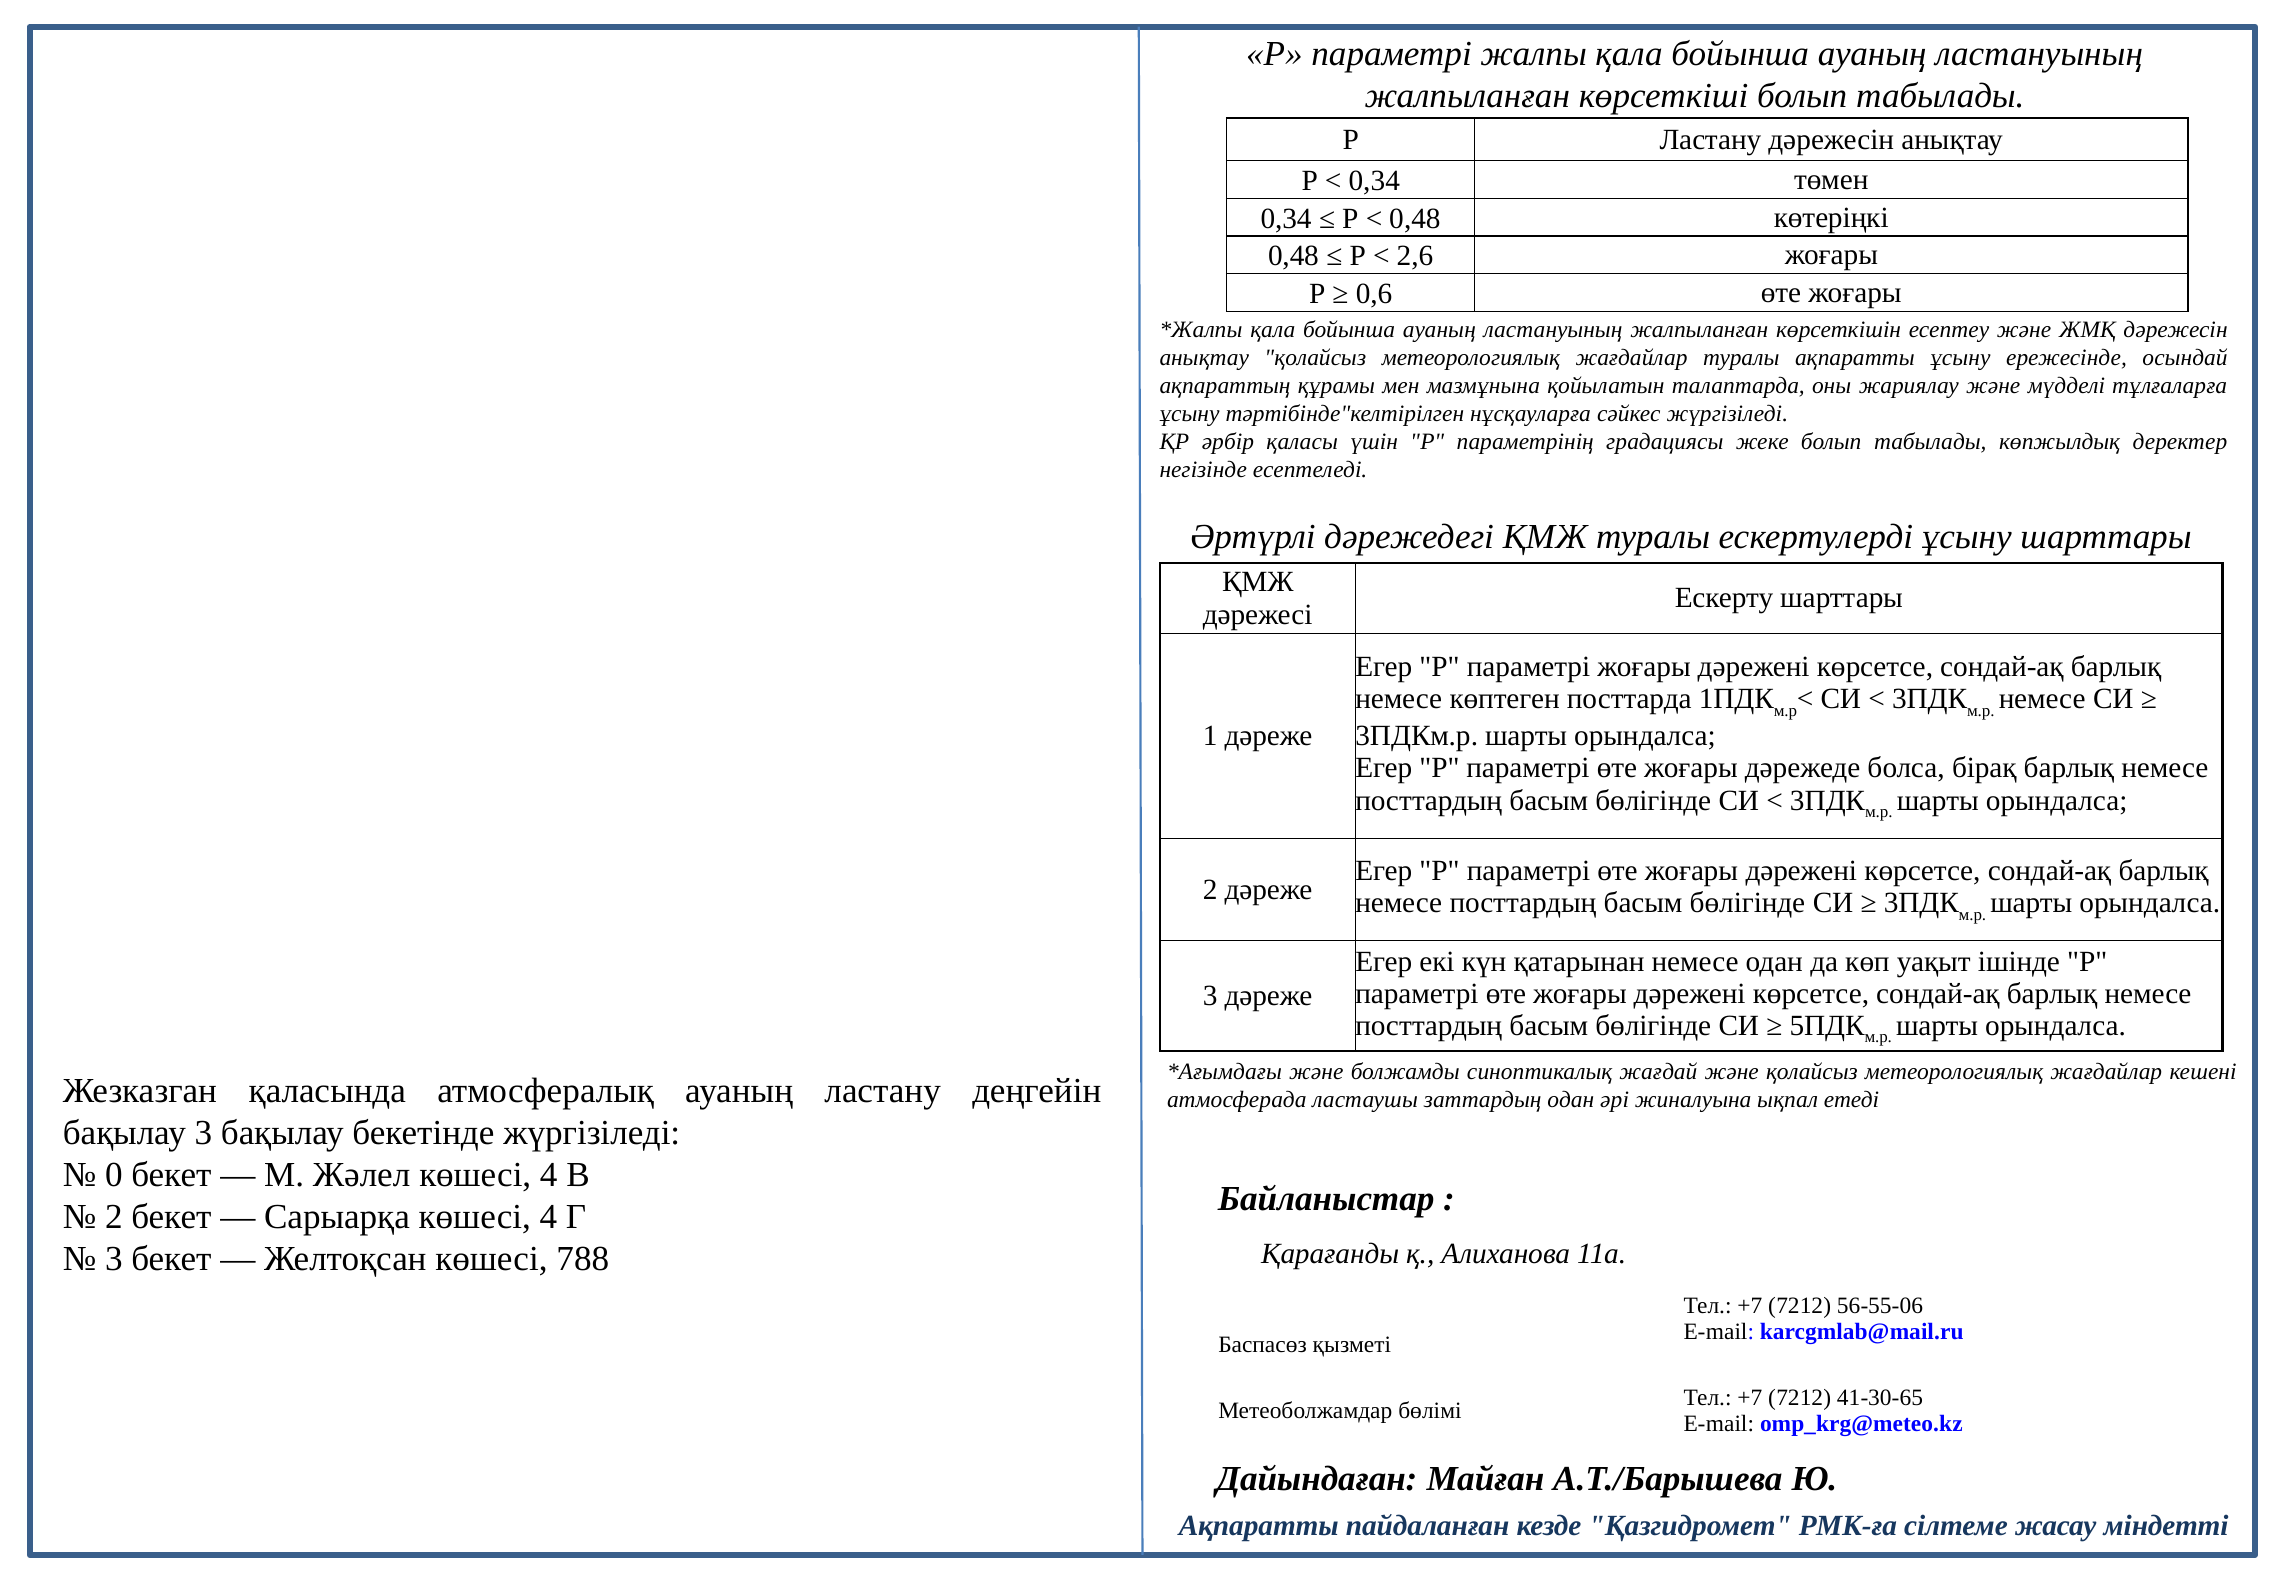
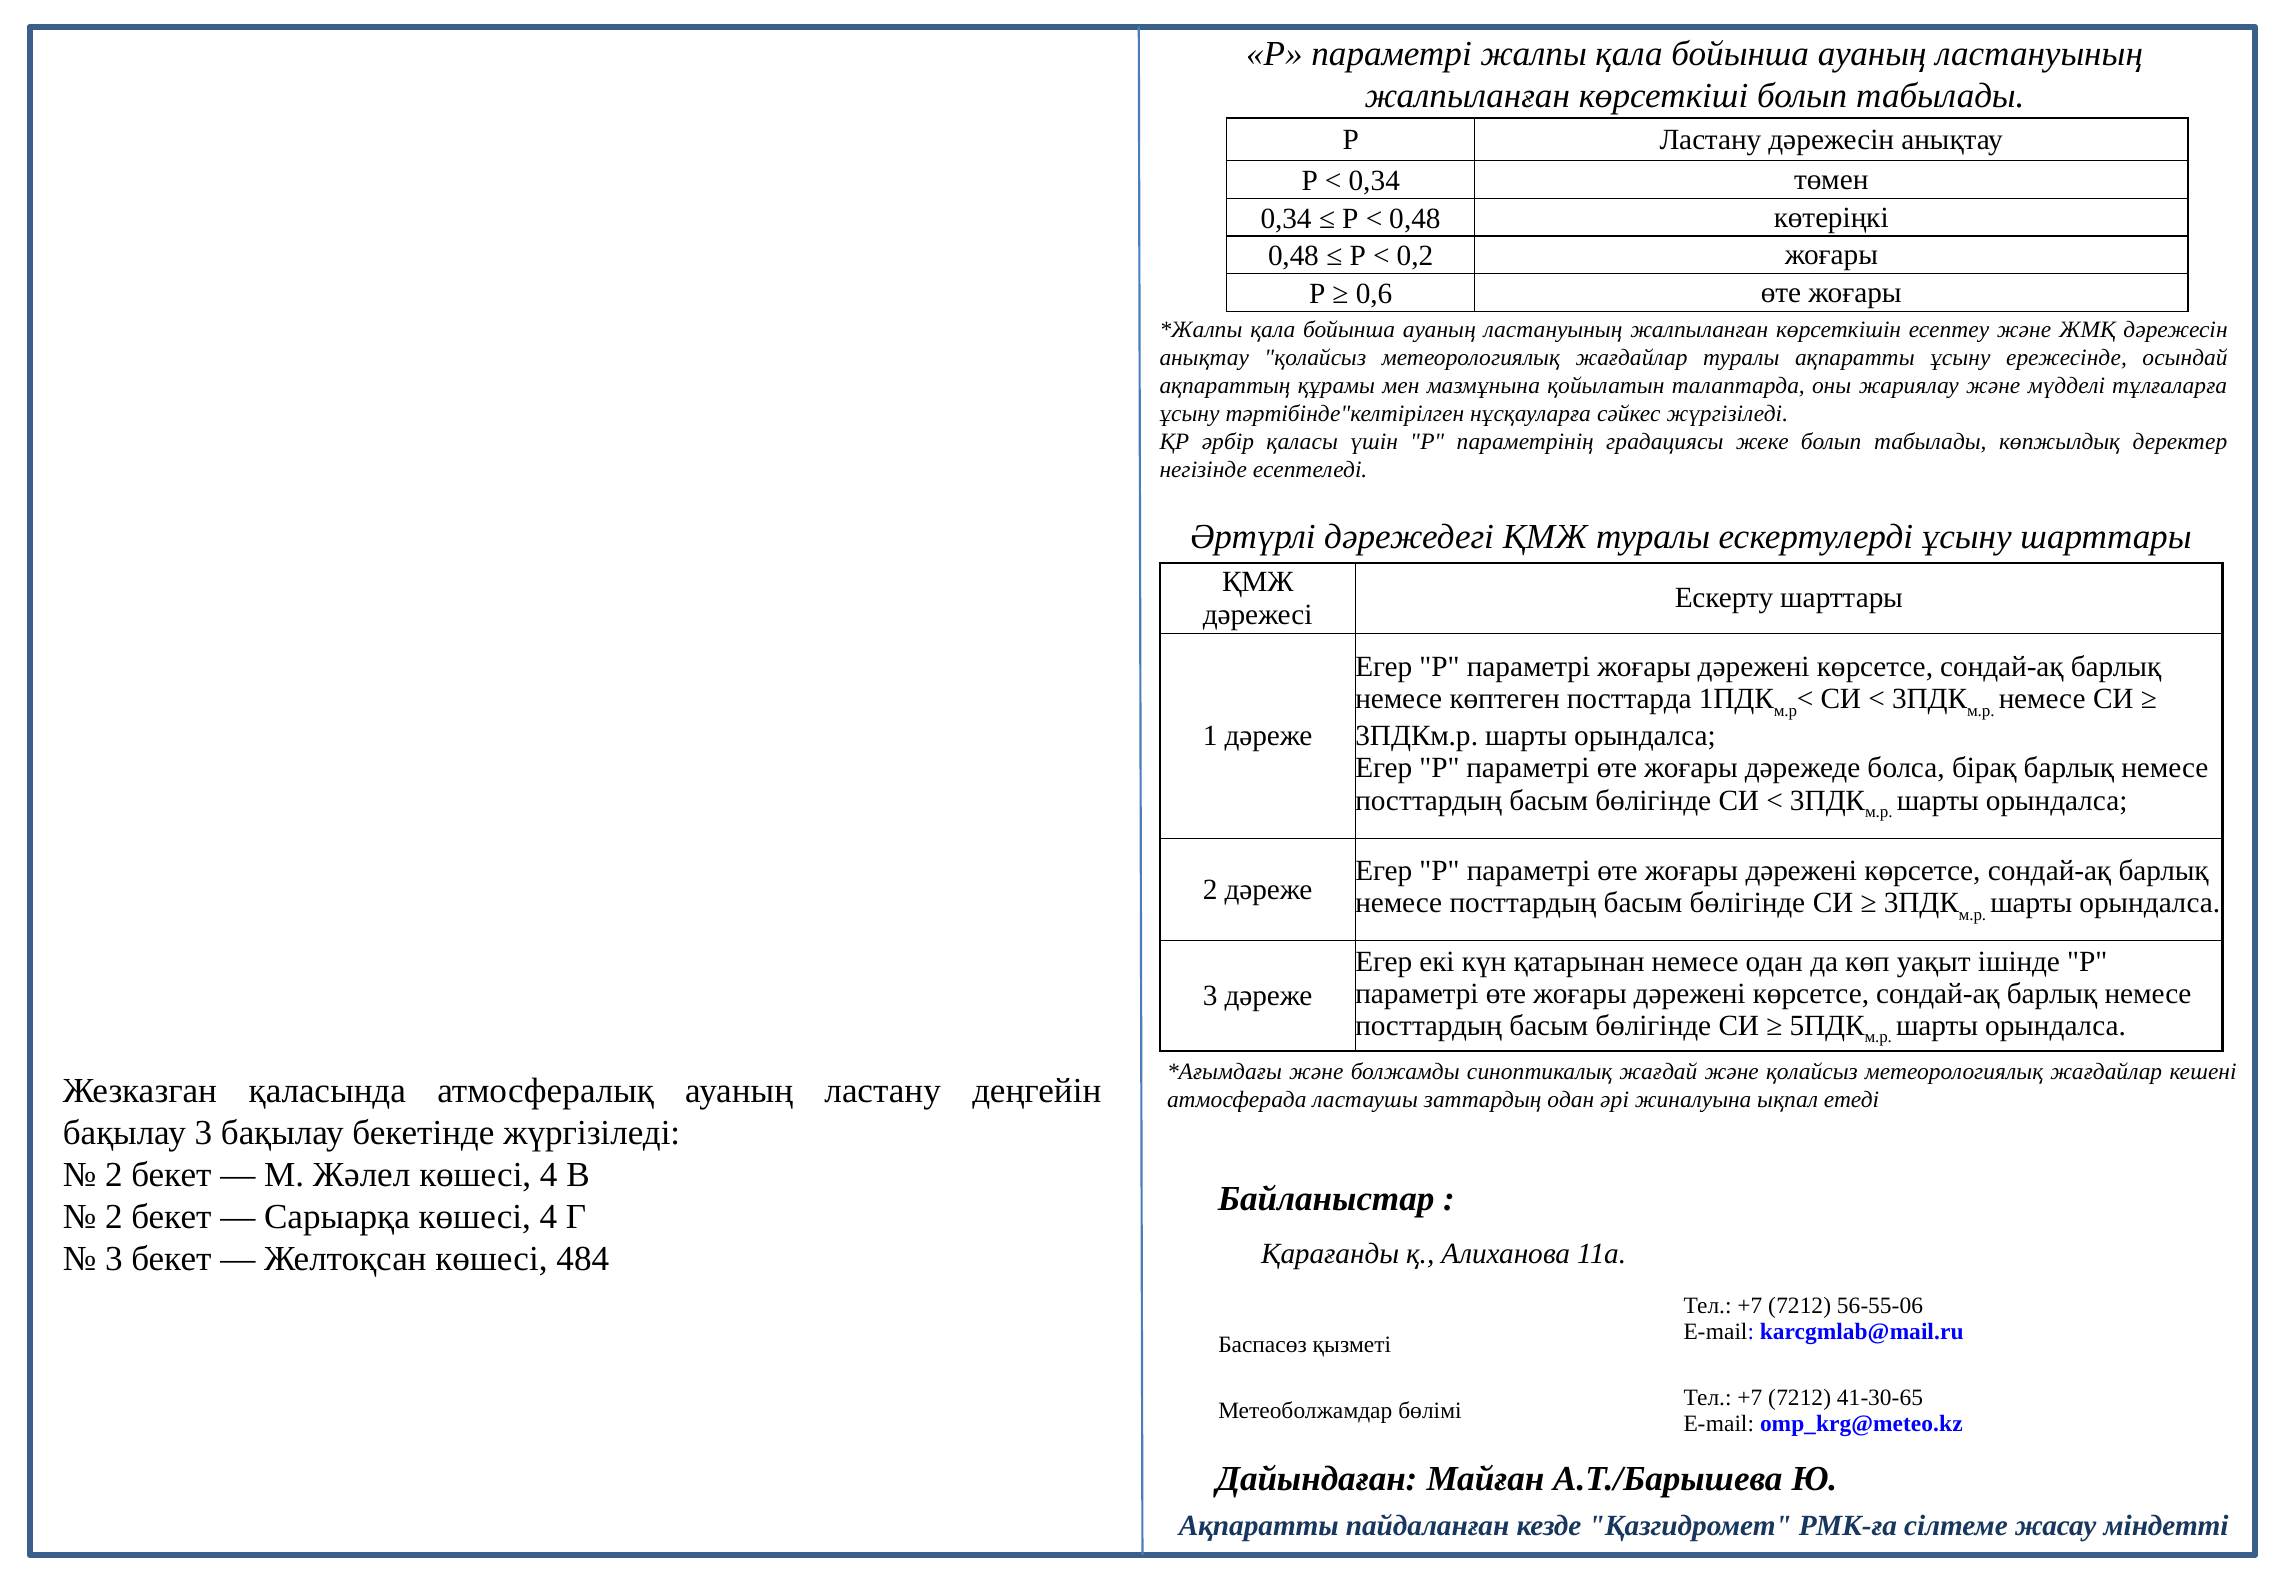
2,6: 2,6 -> 0,2 (1415, 256)
0: 0 -> 2 (114, 1175)
788: 788 -> 484 (583, 1259)
